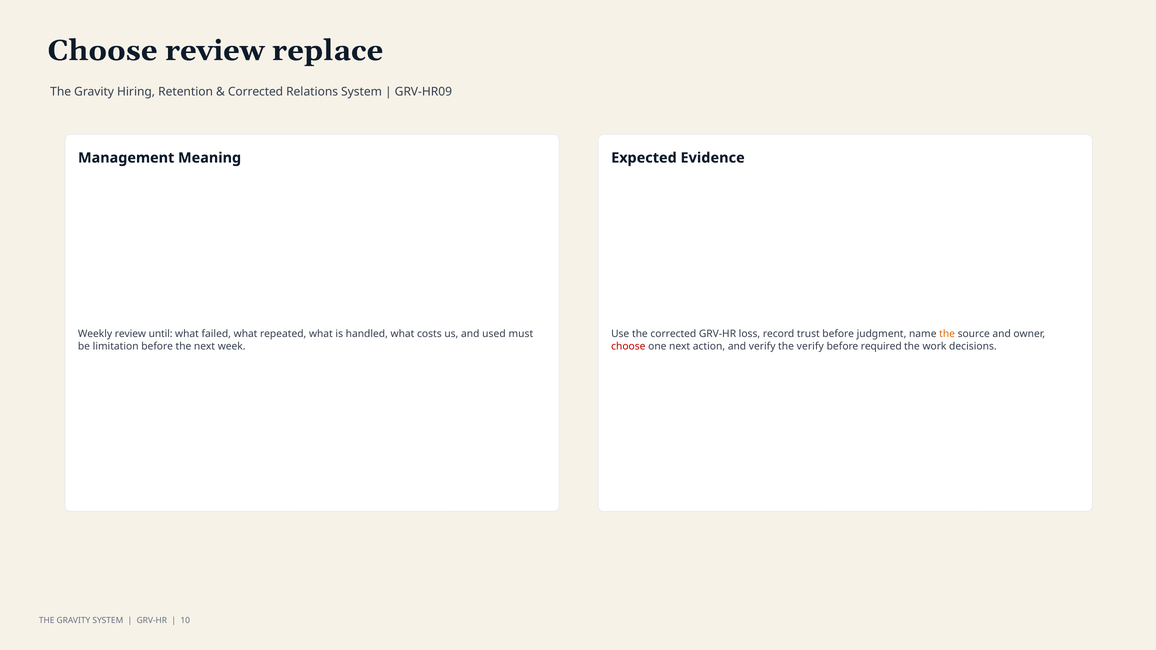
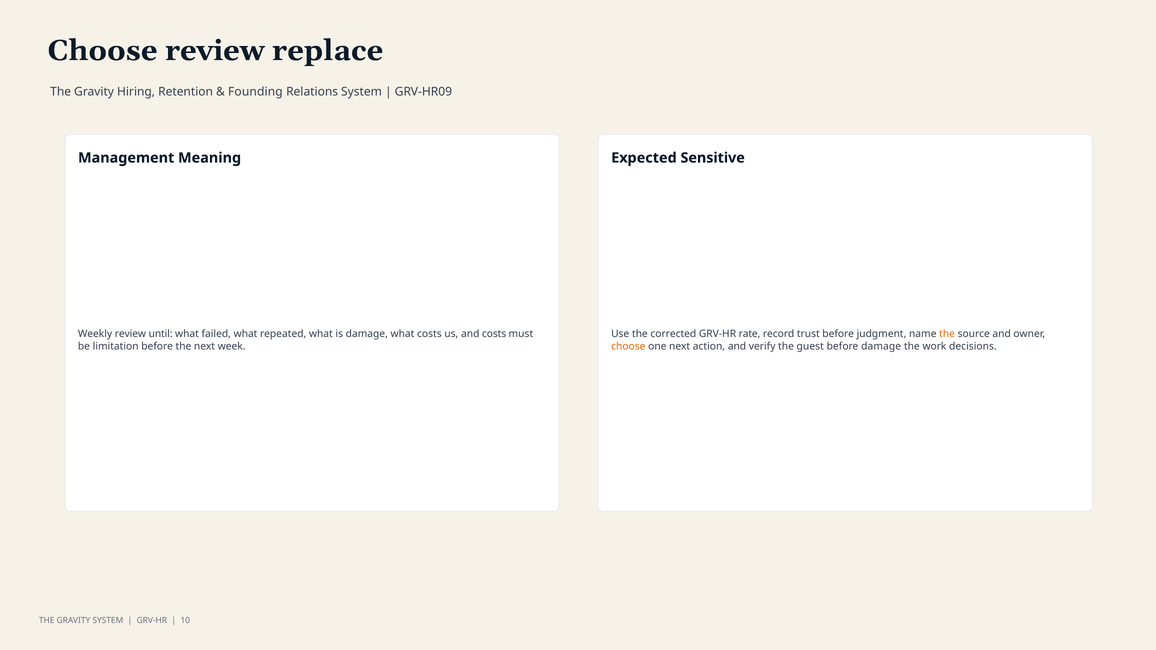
Corrected: Corrected -> Founding (255, 92)
Evidence: Evidence -> Sensitive (713, 158)
is handled: handled -> damage (367, 334)
and used: used -> costs (494, 334)
loss: loss -> rate (750, 334)
choose colour: red -> orange (628, 346)
the verify: verify -> guest (810, 346)
before required: required -> damage (881, 346)
